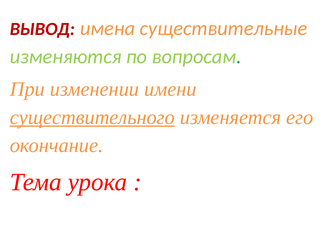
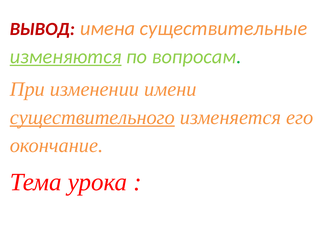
изменяются underline: none -> present (66, 56)
